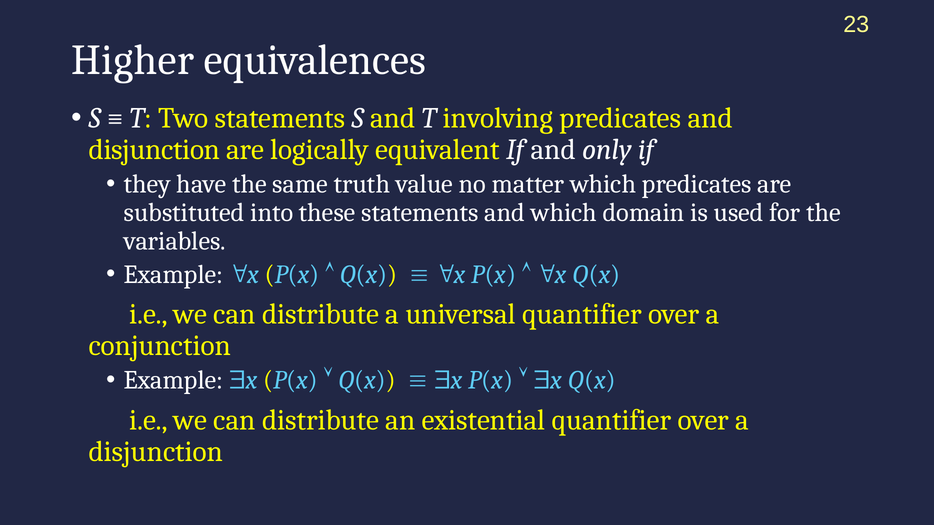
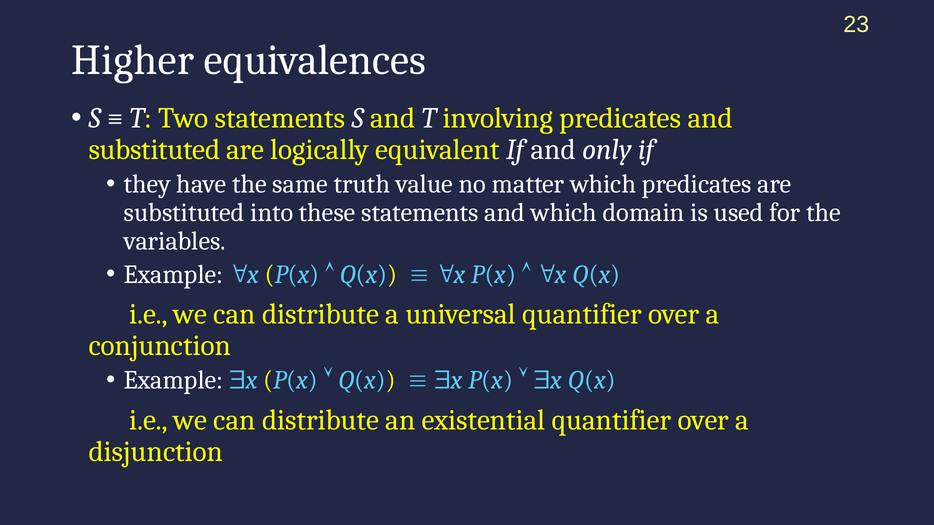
disjunction: disjunction -> substituted (154, 150)
